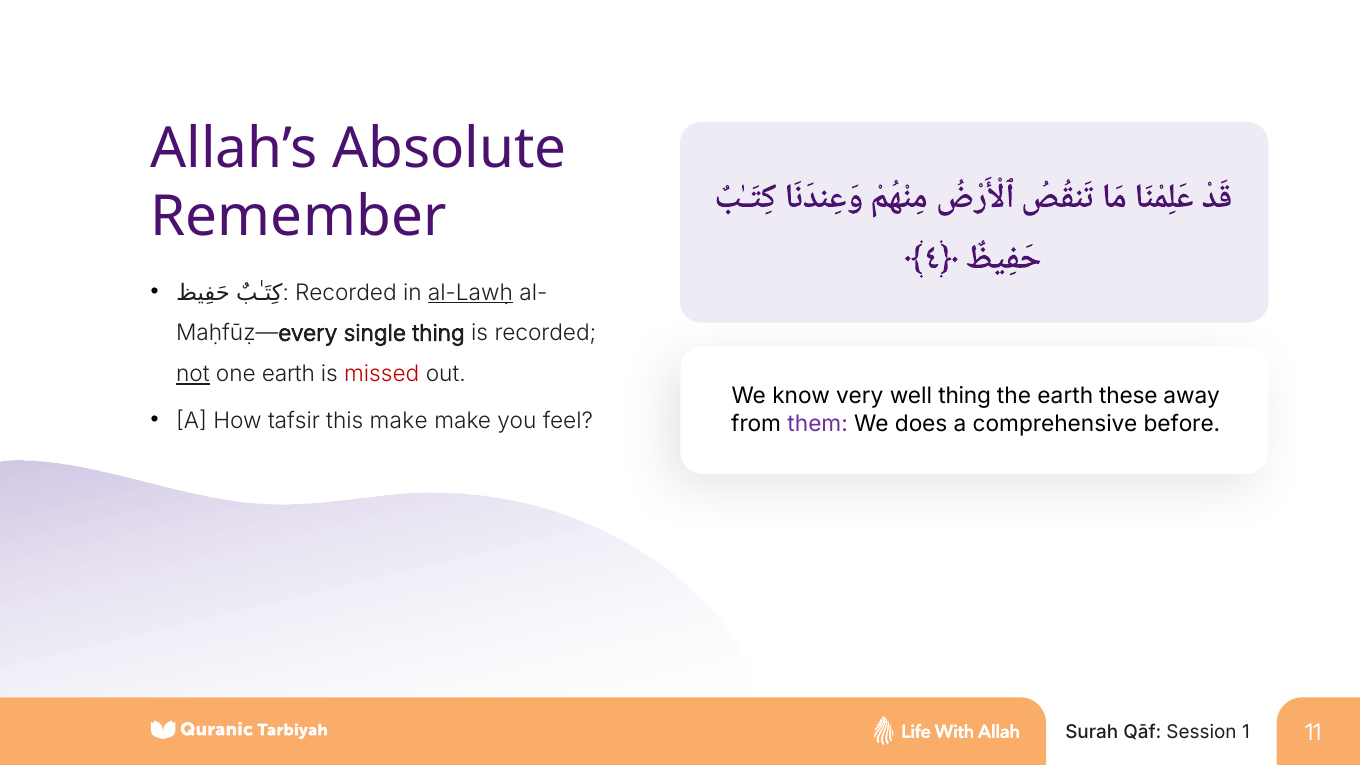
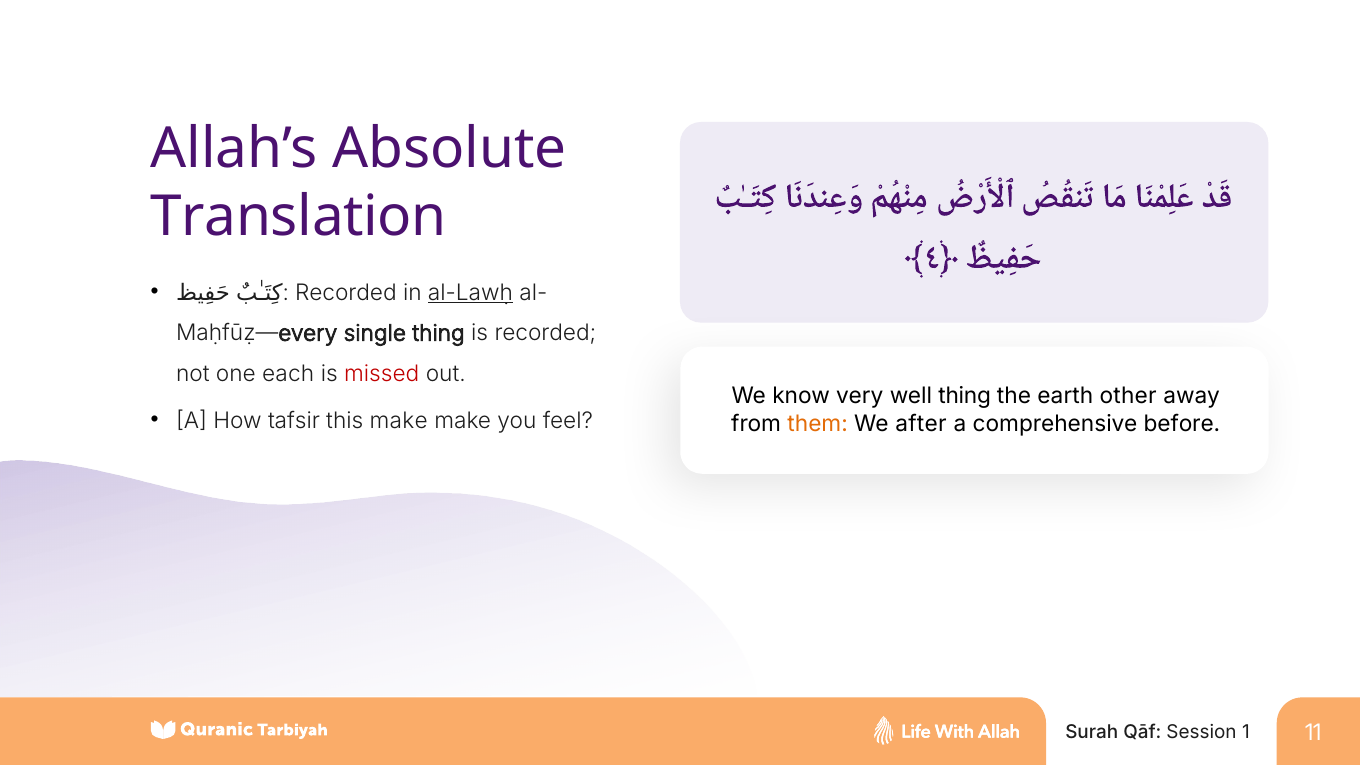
Remember: Remember -> Translation (299, 217)
not underline: present -> none (193, 374)
one earth: earth -> each (288, 374)
these: these -> other (1128, 396)
them colour: purple -> orange (818, 424)
does: does -> after (921, 424)
